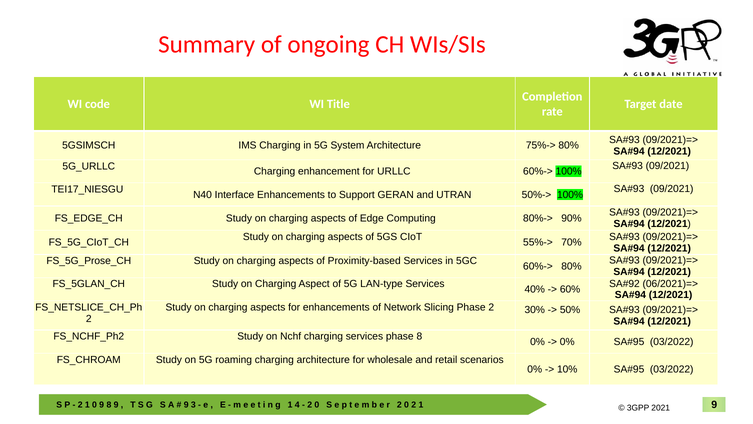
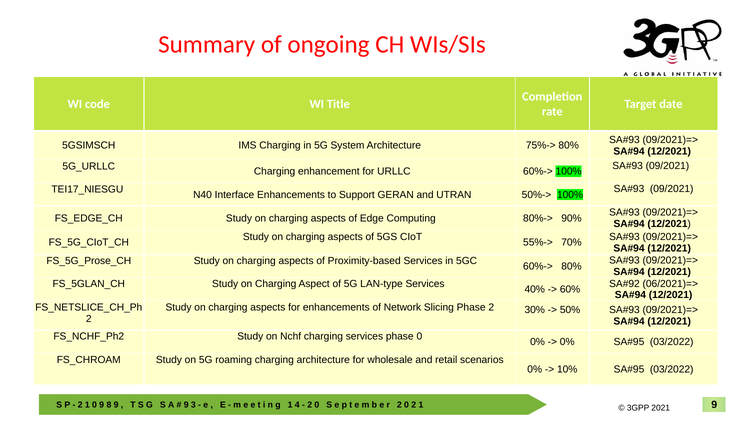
phase 8: 8 -> 0 (419, 336)
